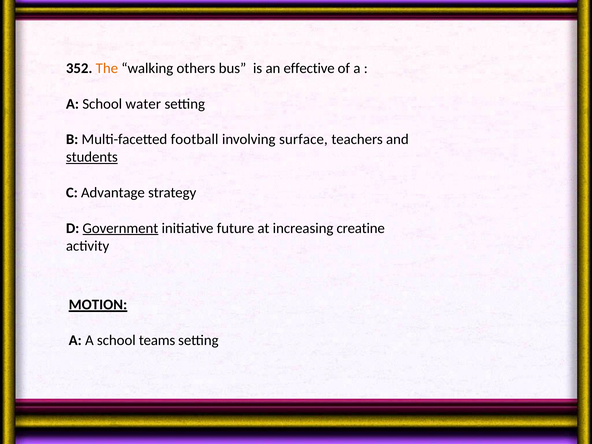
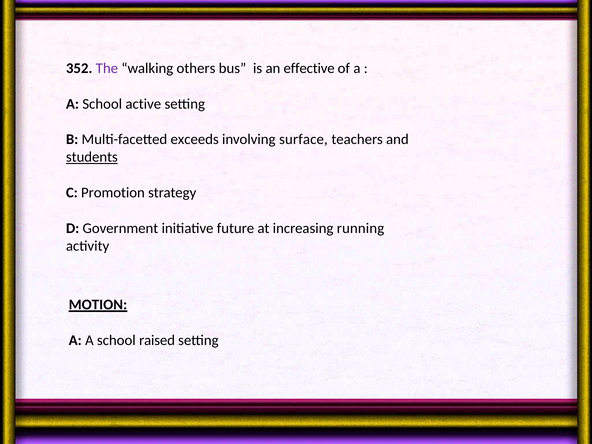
The colour: orange -> purple (107, 68)
water: water -> active (143, 104)
football: football -> exceeds (195, 139)
Advantage: Advantage -> Promotion (113, 193)
Government underline: present -> none (120, 228)
creatine: creatine -> running (361, 228)
teams: teams -> raised (157, 340)
